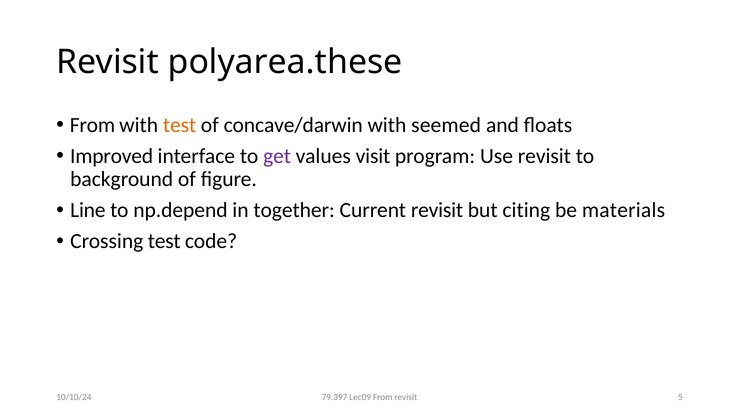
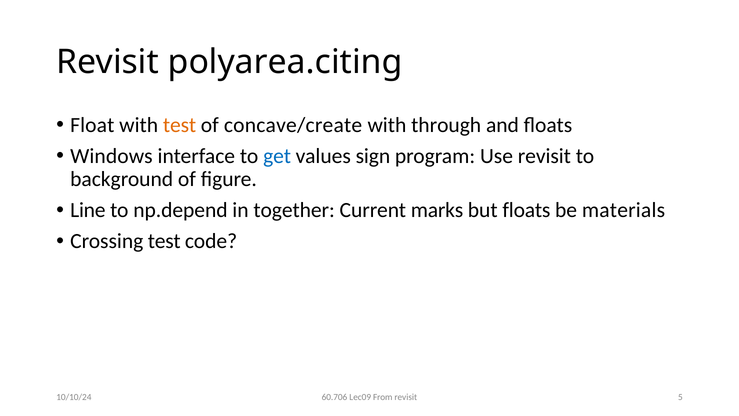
polyarea.these: polyarea.these -> polyarea.citing (285, 62)
From: From -> Float (92, 125)
concave/darwin: concave/darwin -> concave/create (293, 125)
seemed: seemed -> through (446, 125)
Improved: Improved -> Windows (111, 156)
get colour: purple -> blue (277, 156)
visit: visit -> sign (373, 156)
Current revisit: revisit -> marks (437, 210)
but citing: citing -> floats (526, 210)
79.397: 79.397 -> 60.706 (334, 397)
